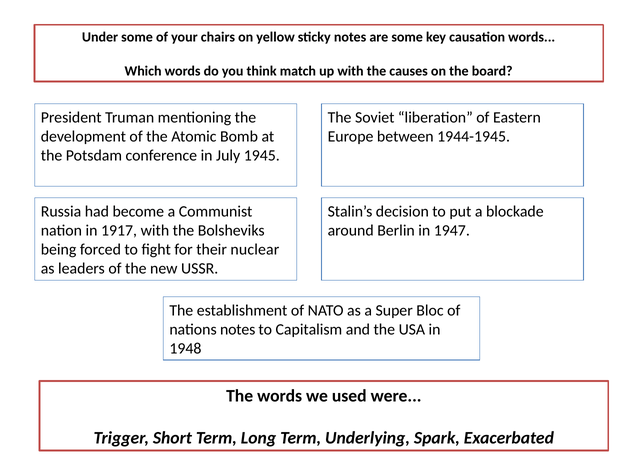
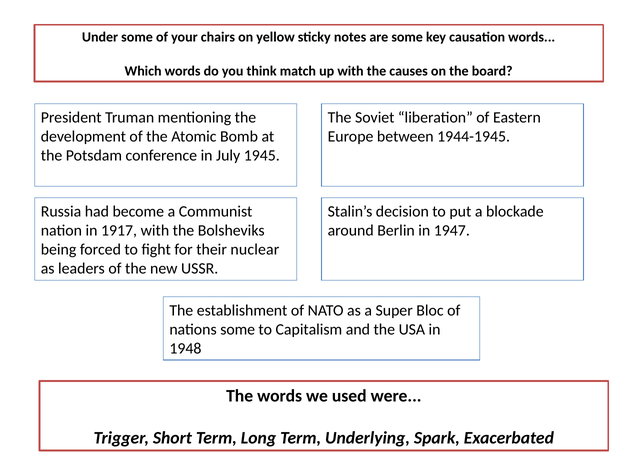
nations notes: notes -> some (238, 329)
